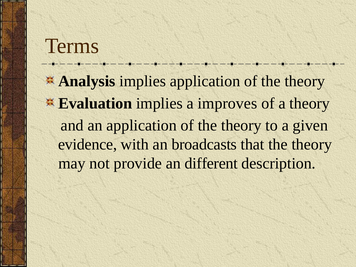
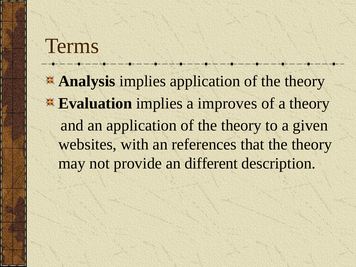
evidence: evidence -> websites (87, 144)
broadcasts: broadcasts -> references (204, 144)
